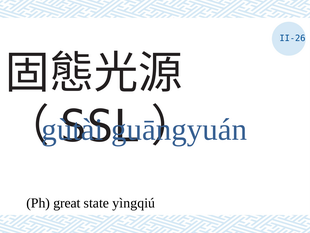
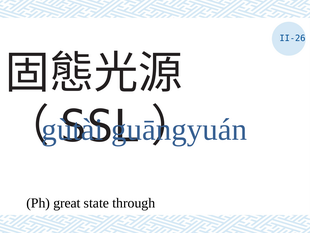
yìngqiú: yìngqiú -> through (134, 203)
